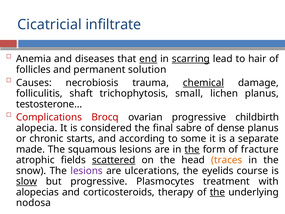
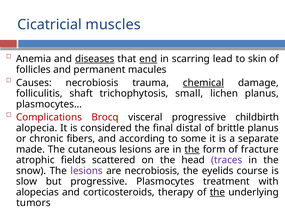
infiltrate: infiltrate -> muscles (113, 25)
diseases underline: none -> present (95, 59)
scarring underline: present -> none (191, 59)
hair: hair -> skin (257, 59)
solution: solution -> macules (147, 69)
testosterone: testosterone -> plasmocytes (49, 104)
ovarian: ovarian -> visceral (145, 117)
sabre: sabre -> distal (189, 128)
dense: dense -> brittle (231, 128)
starts: starts -> fibers (81, 139)
squamous: squamous -> cutaneous (92, 149)
scattered underline: present -> none (114, 160)
traces colour: orange -> purple (227, 160)
are ulcerations: ulcerations -> necrobiosis (152, 171)
slow underline: present -> none (27, 181)
nodosa: nodosa -> tumors (33, 203)
